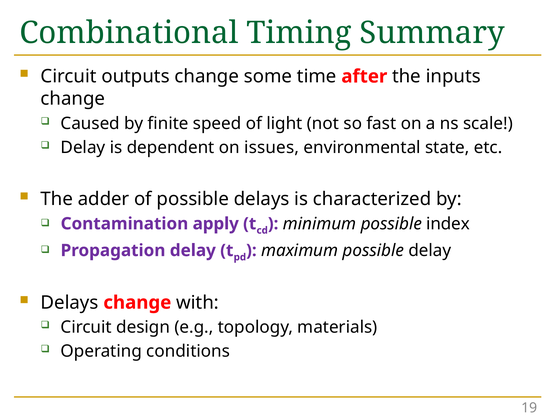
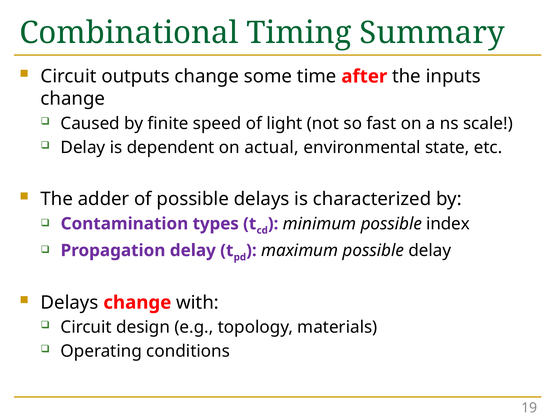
issues: issues -> actual (272, 148)
apply: apply -> types (216, 224)
